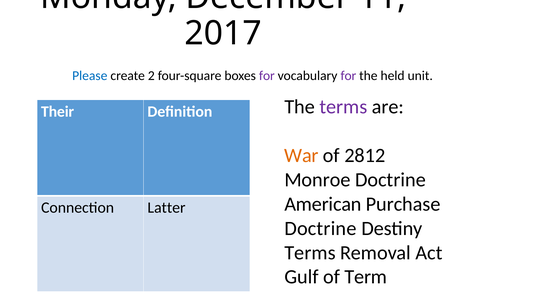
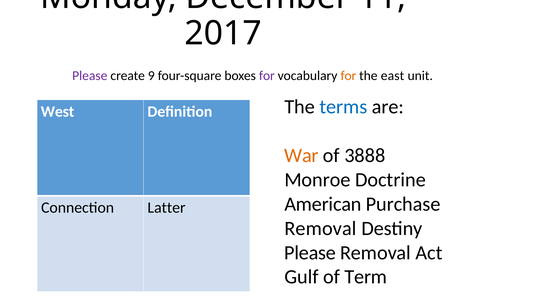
Please colour: blue -> purple (90, 76)
2: 2 -> 9 (151, 76)
for colour: purple -> orange (348, 76)
held: held -> east (393, 76)
terms colour: purple -> blue (343, 107)
Their: Their -> West (58, 112)
2812: 2812 -> 3888 (365, 155)
Doctrine: Doctrine -> Removal (320, 228)
Terms: Terms -> Please (310, 252)
